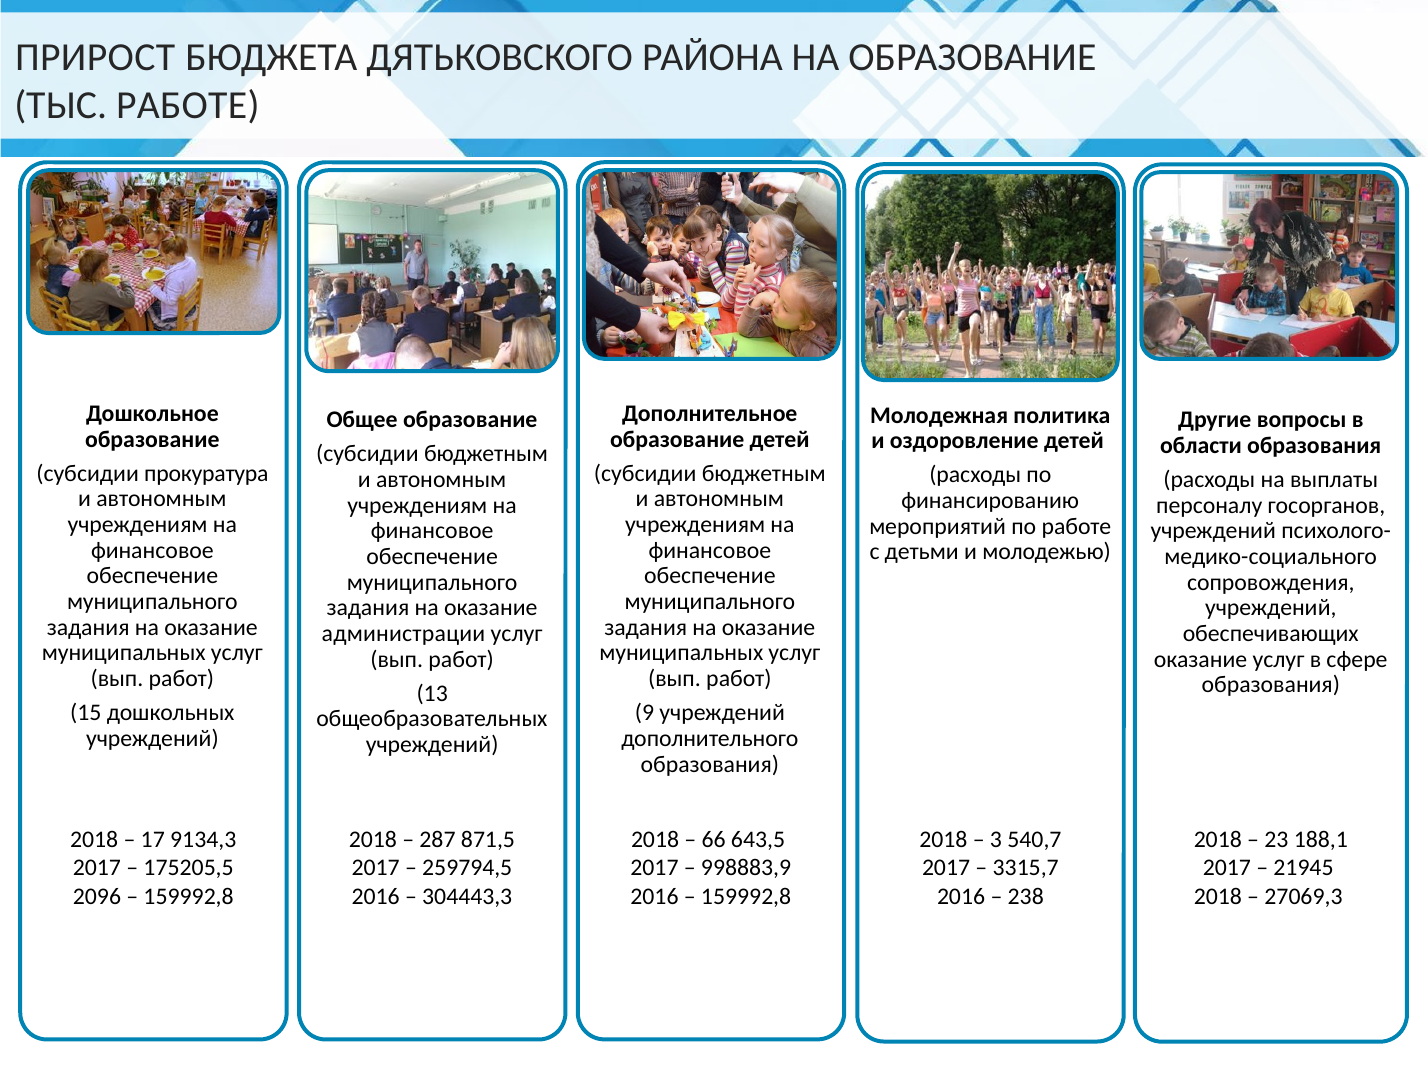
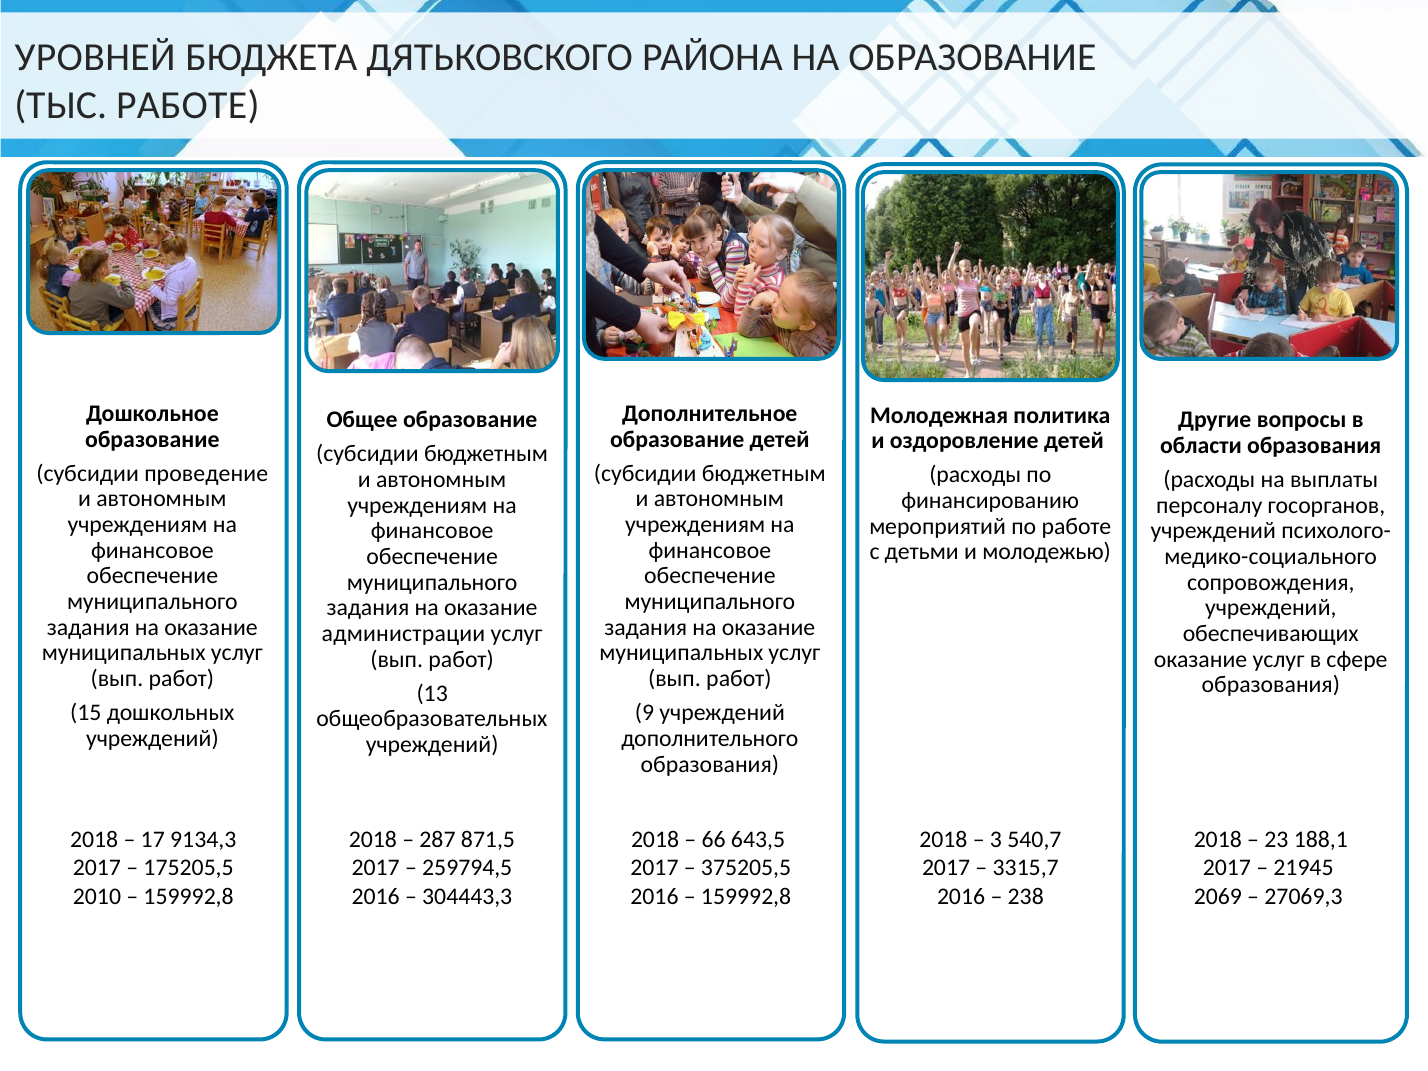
ПРИРОСТ: ПРИРОСТ -> УРОВНЕЙ (95, 58)
прокуратура: прокуратура -> проведение (206, 473)
998883,9: 998883,9 -> 375205,5 (746, 868)
2096: 2096 -> 2010 (97, 897)
2018: 2018 -> 2069 (1218, 897)
